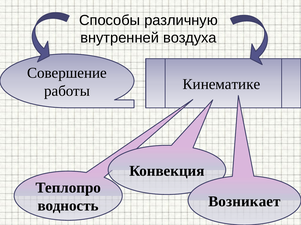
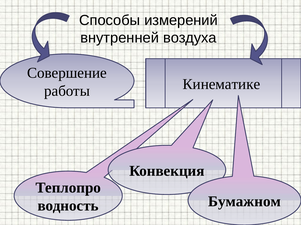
различную: различную -> измерений (181, 20)
Возникает: Возникает -> Бумажном (245, 202)
